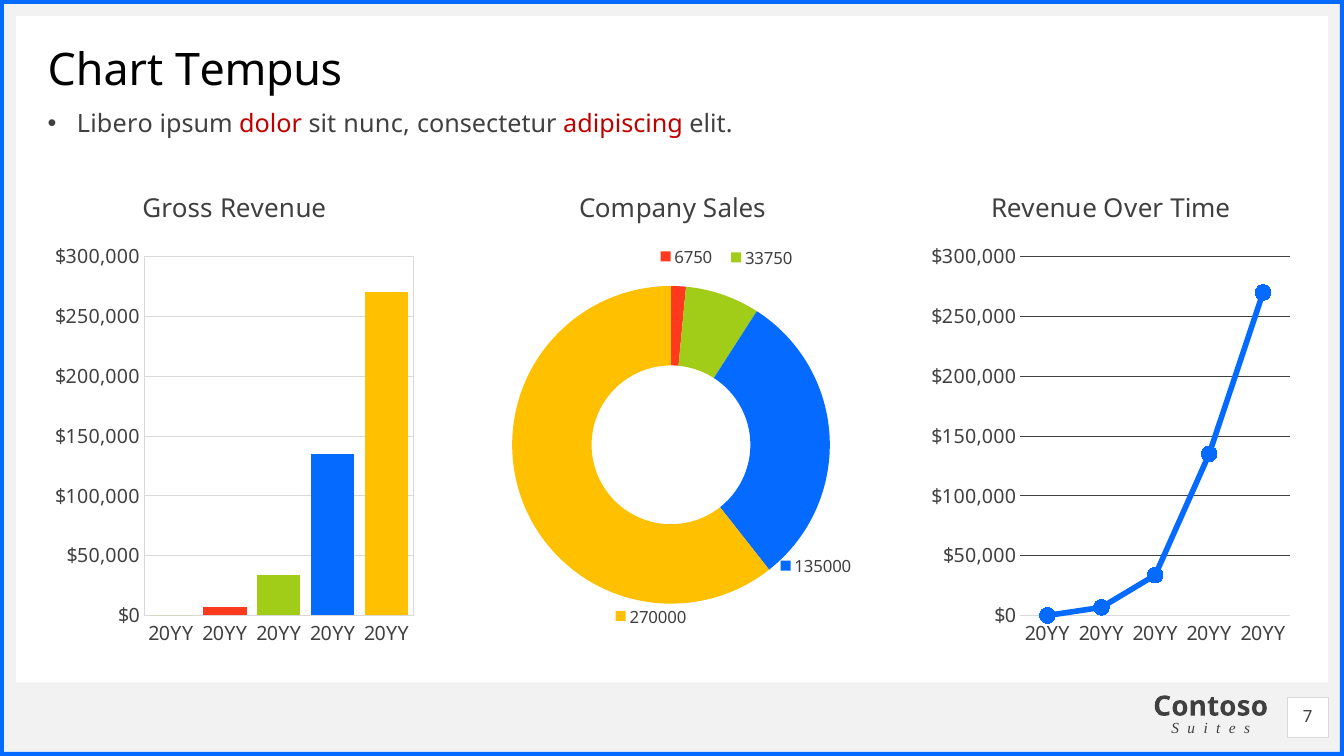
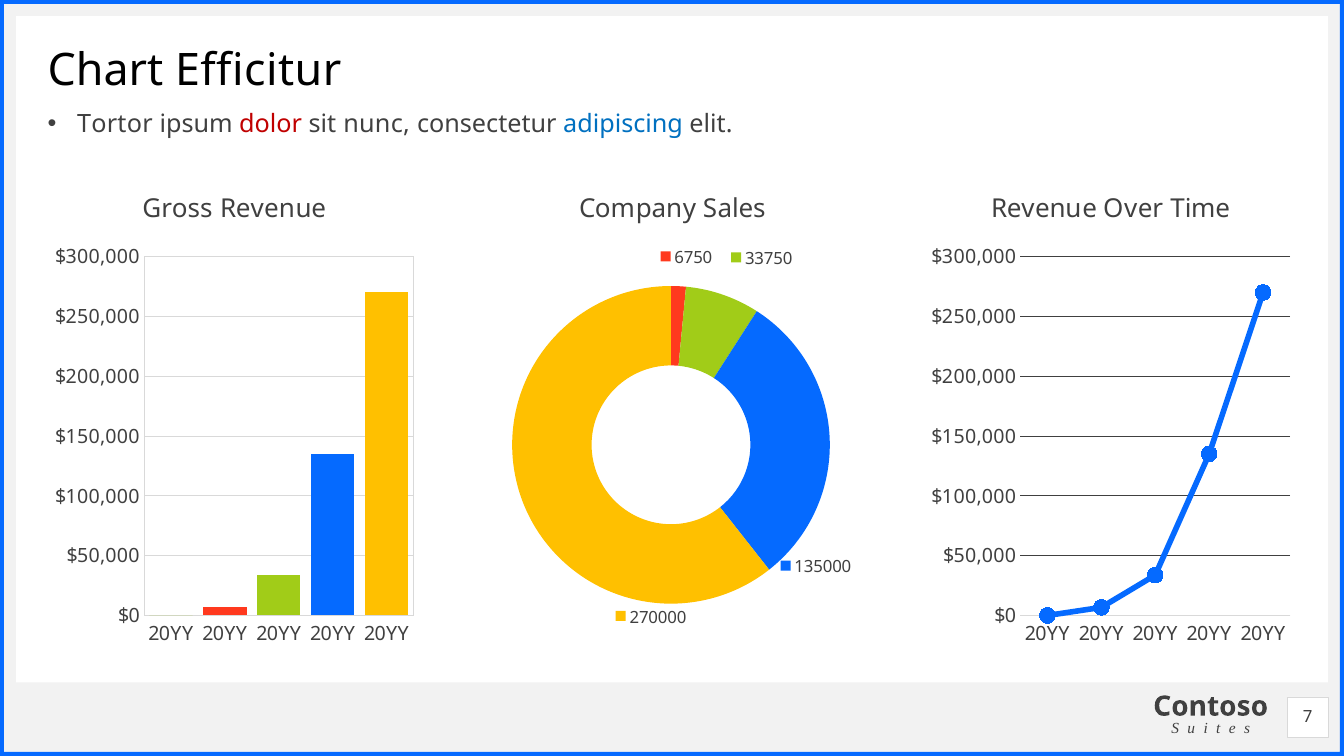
Tempus: Tempus -> Efficitur (258, 71)
Libero: Libero -> Tortor (115, 125)
adipiscing colour: red -> blue (623, 125)
